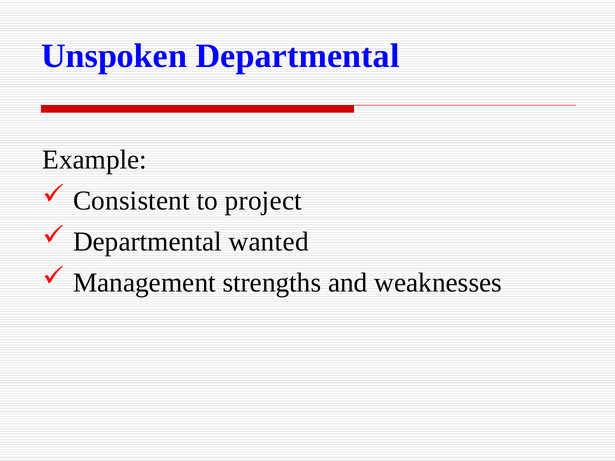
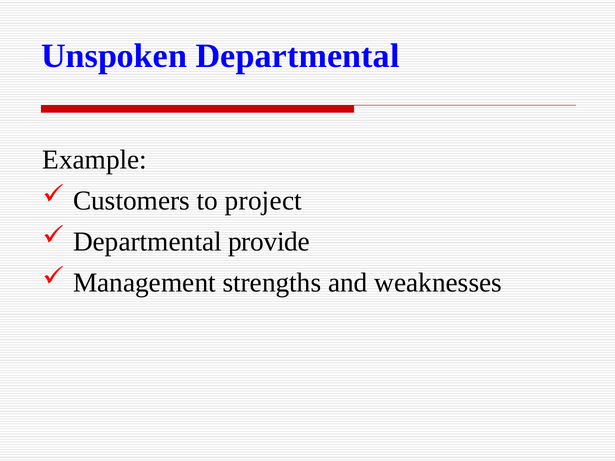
Consistent: Consistent -> Customers (132, 201)
wanted: wanted -> provide (269, 242)
